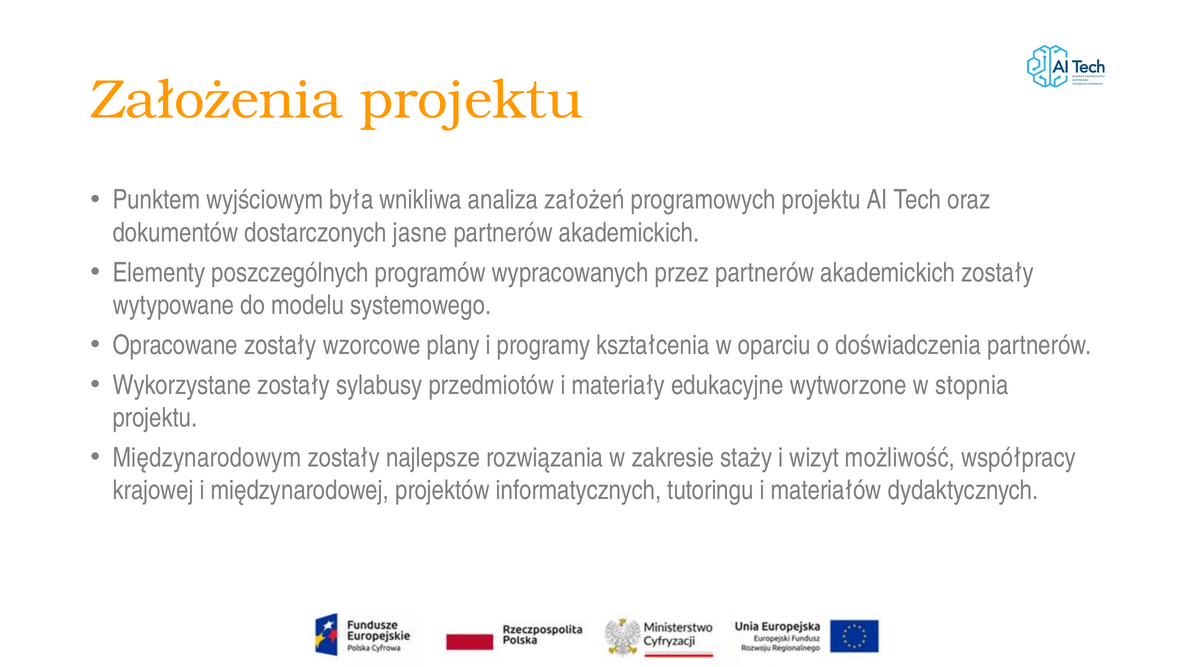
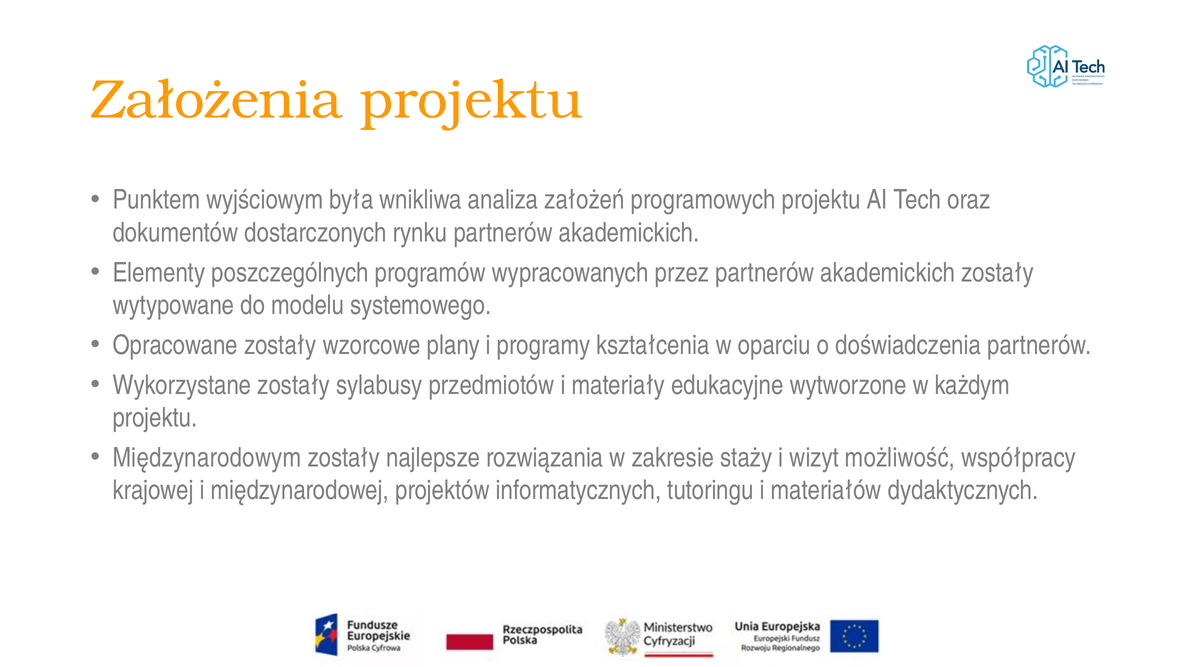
jasne: jasne -> rynku (420, 233)
stopnia: stopnia -> każdym (972, 385)
